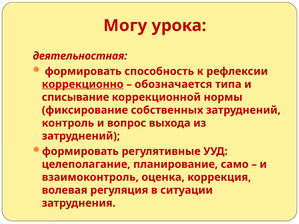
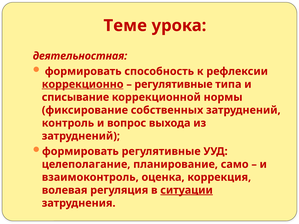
Могу: Могу -> Теме (125, 26)
обозначается: обозначается -> регулятивные (174, 84)
ситуации underline: none -> present (187, 190)
